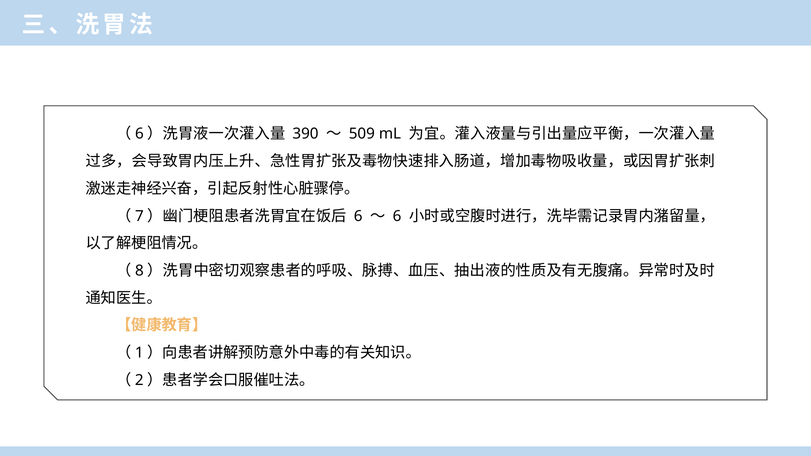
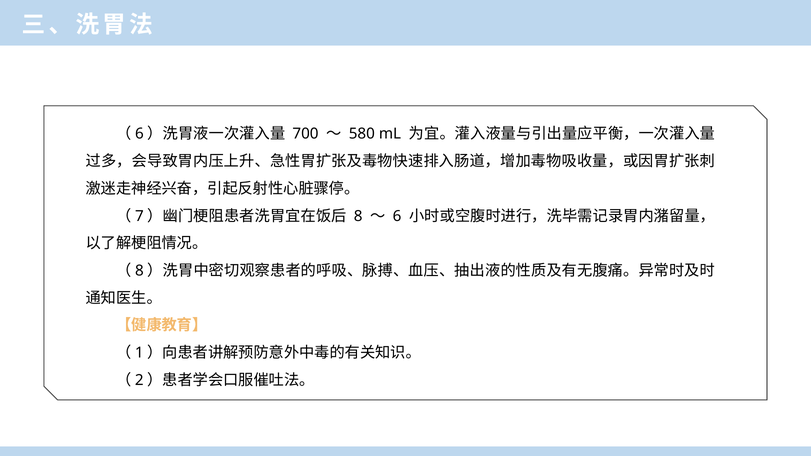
390: 390 -> 700 (306, 134)
509: 509 -> 580 (362, 134)
6: 6 -> 8 (358, 216)
